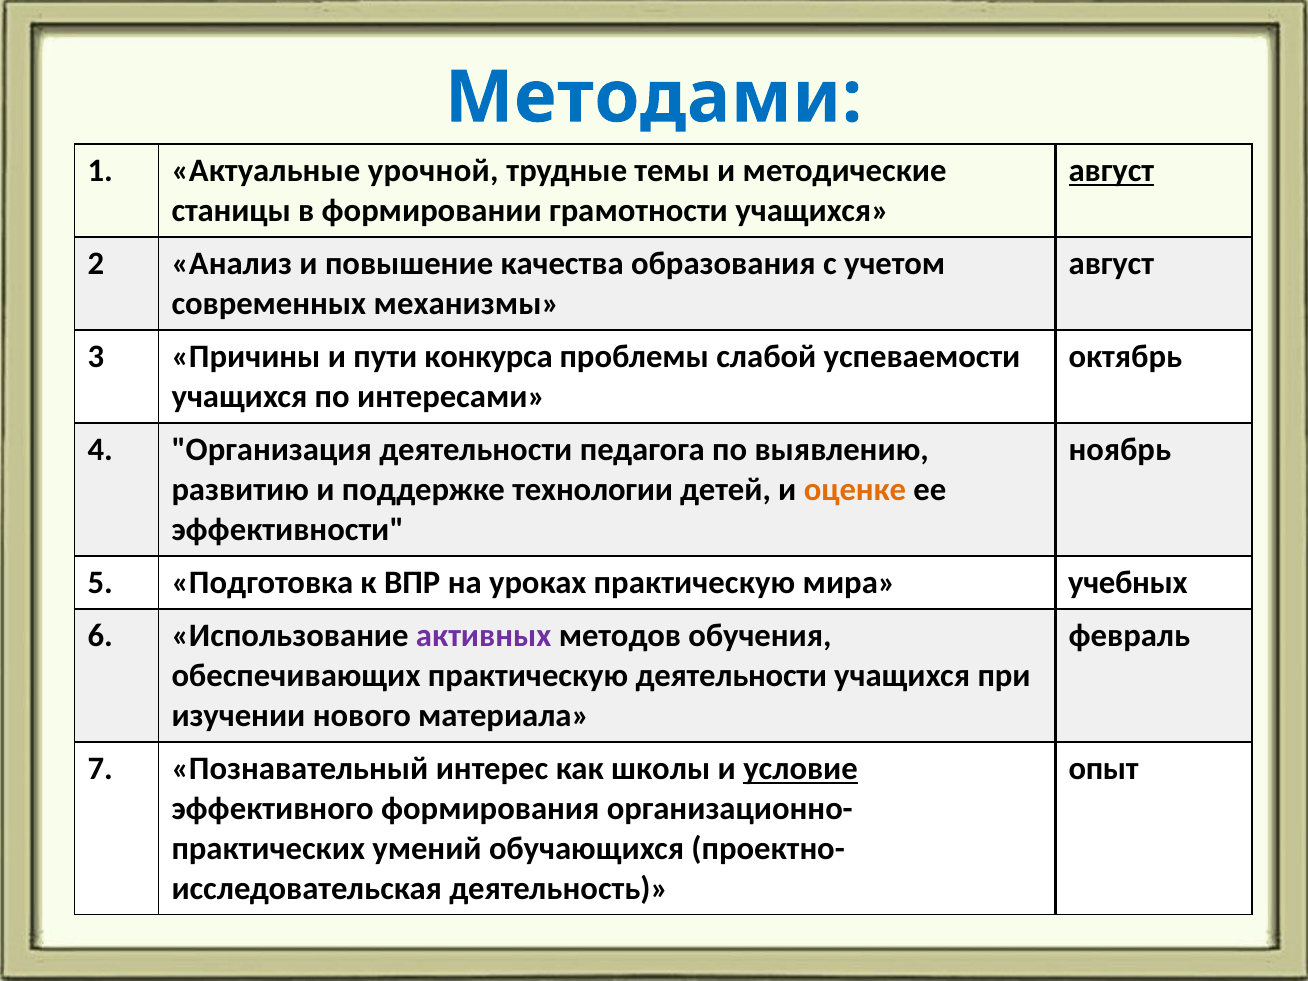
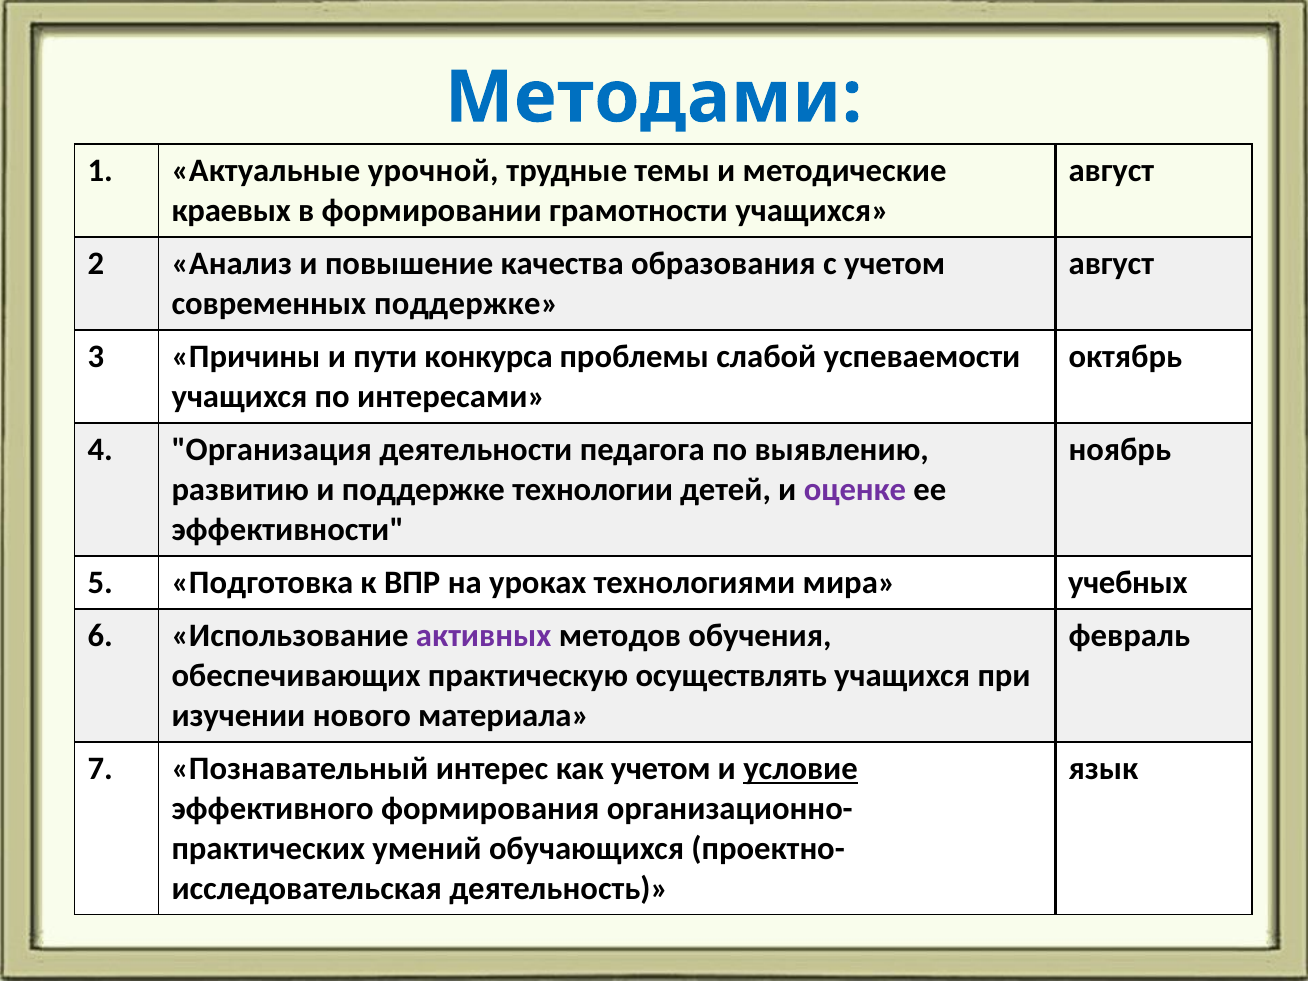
август underline: present -> none (1111, 171)
станицы: станицы -> краевых (231, 211)
современных механизмы: механизмы -> поддержке (466, 304)
оценке colour: orange -> purple (855, 490)
уроках практическую: практическую -> технологиями (694, 583)
практическую деятельности: деятельности -> осуществлять (731, 676)
как школы: школы -> учетом (661, 769)
опыт: опыт -> язык (1103, 769)
